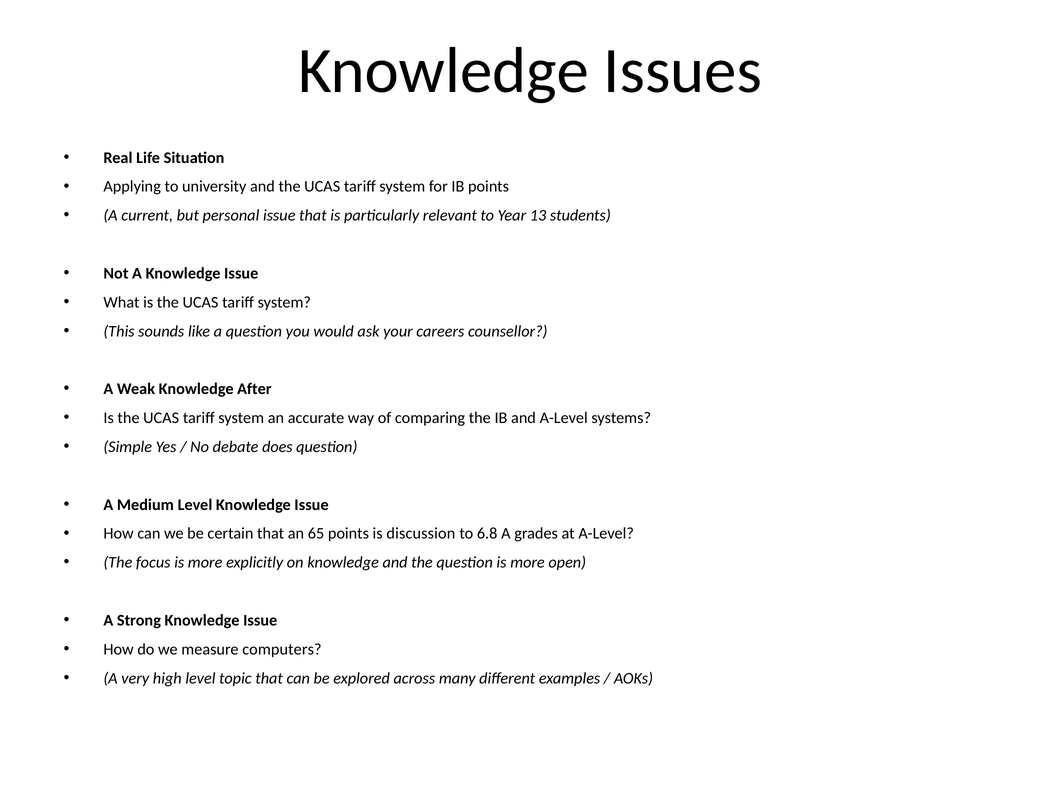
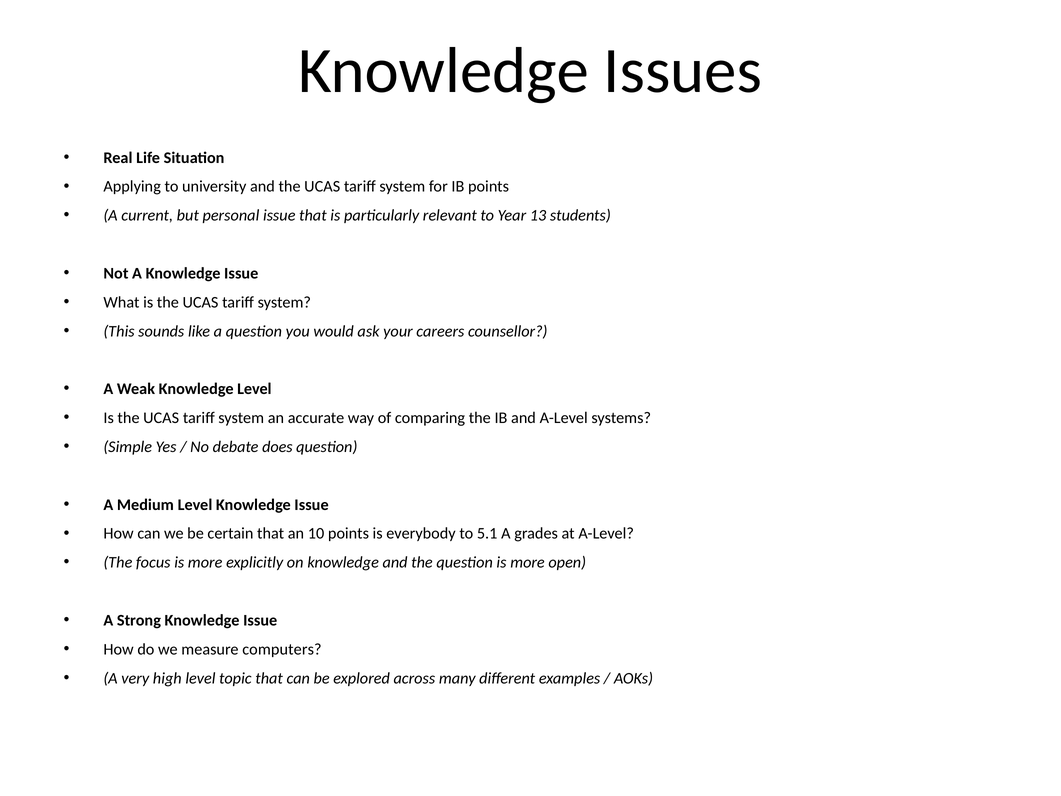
Knowledge After: After -> Level (254, 389)
65: 65 -> 10 (316, 533)
discussion: discussion -> everybody (421, 533)
6.8: 6.8 -> 5.1 (487, 533)
